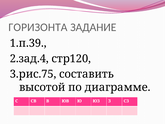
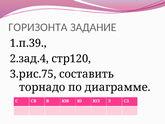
высотой: высотой -> торнадо (42, 87)
